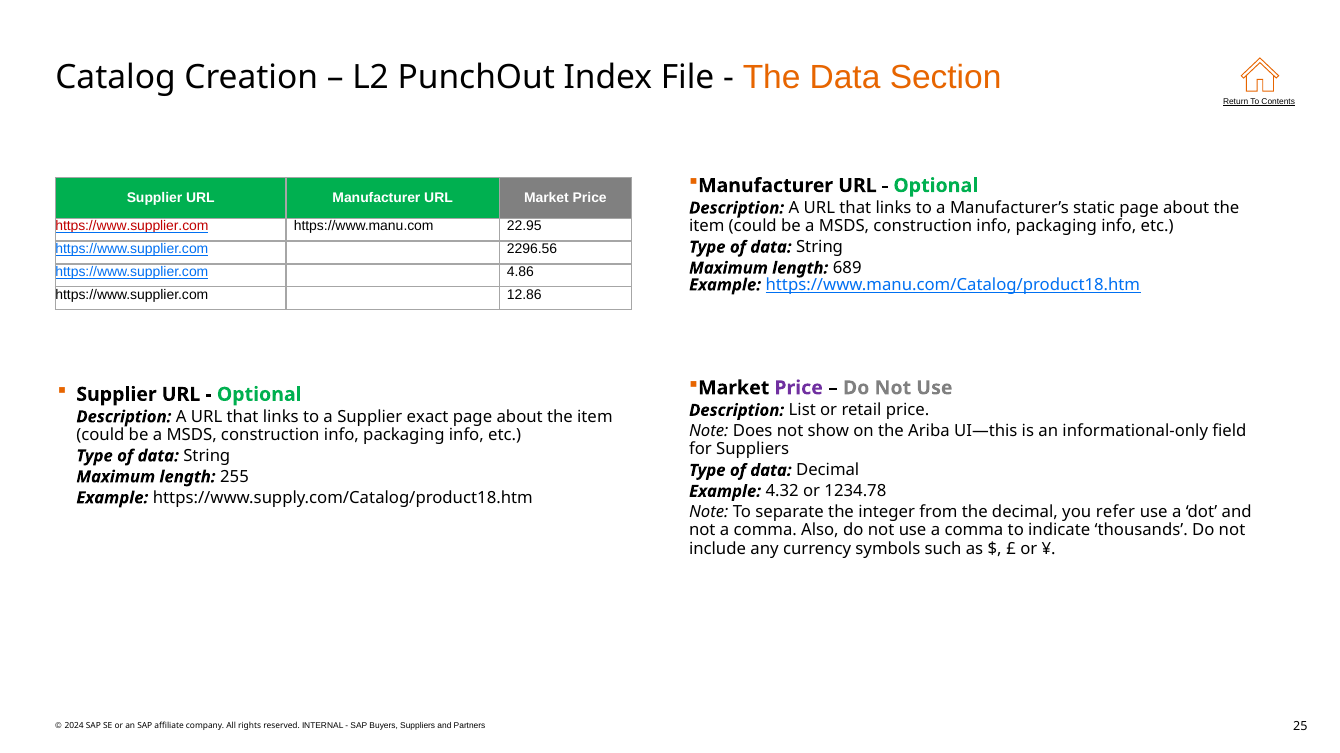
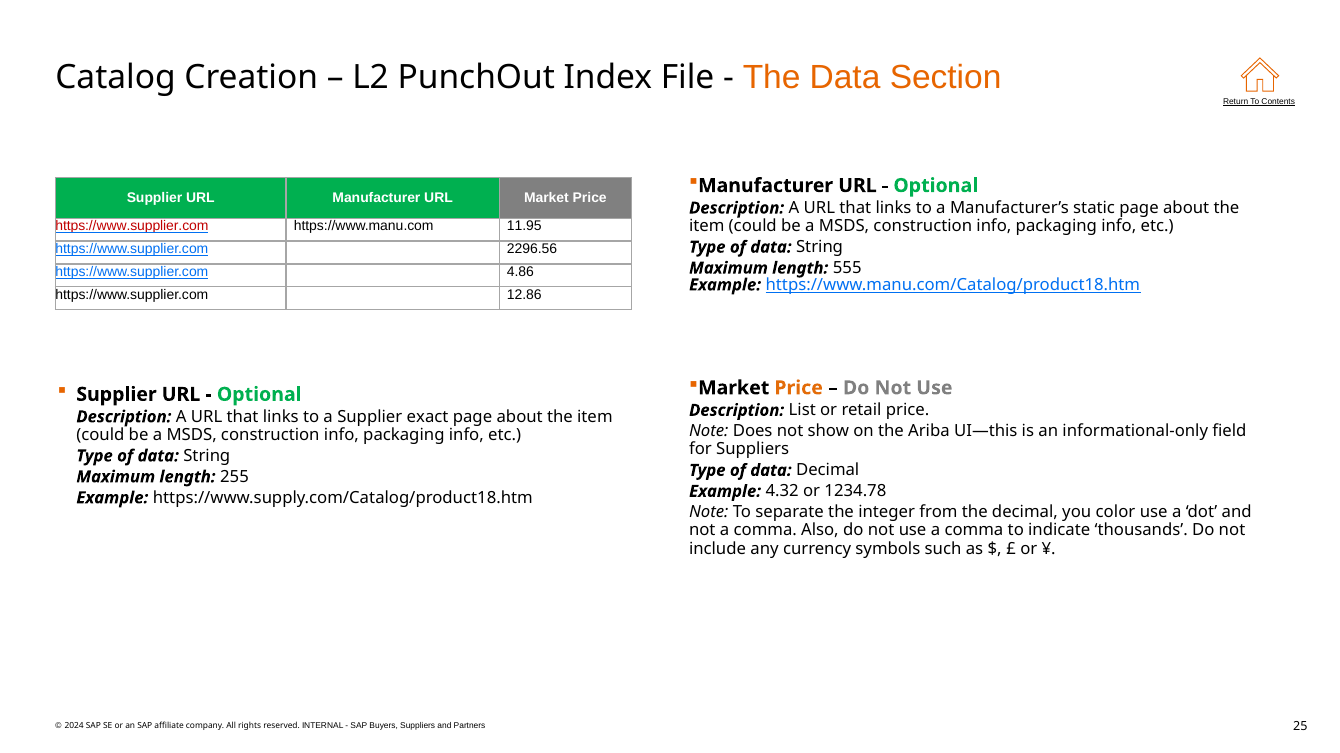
22.95: 22.95 -> 11.95 (524, 226)
689: 689 -> 555 (847, 268)
Price colour: purple -> orange (799, 388)
refer: refer -> color (1115, 513)
